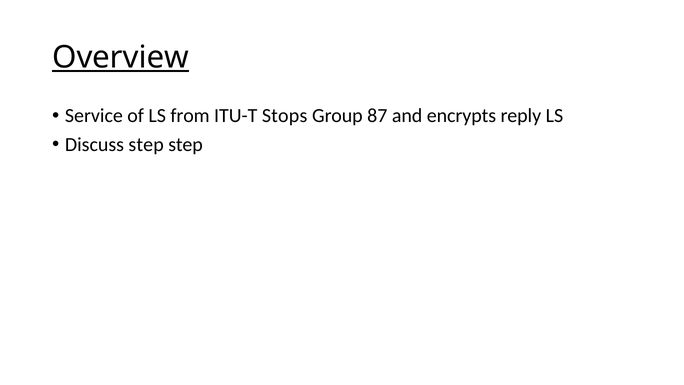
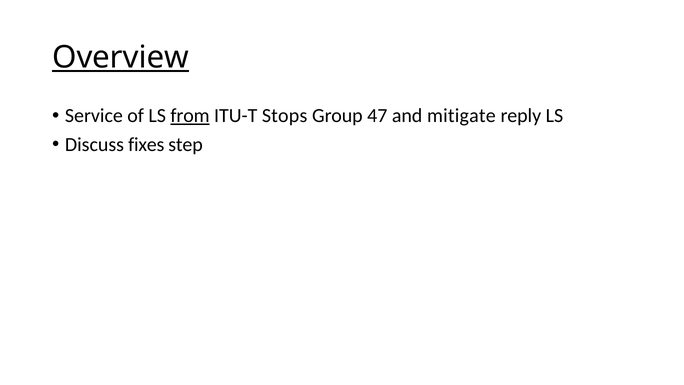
from underline: none -> present (190, 116)
87: 87 -> 47 (377, 116)
encrypts: encrypts -> mitigate (461, 116)
Discuss step: step -> fixes (146, 144)
